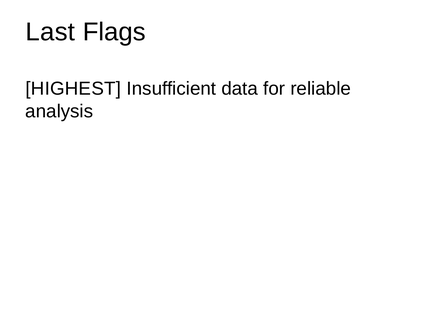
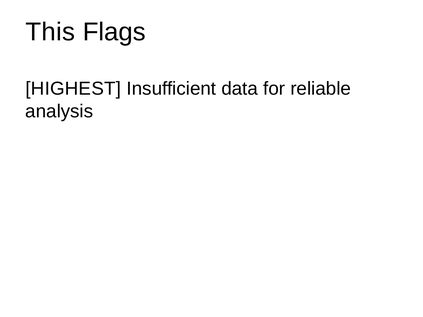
Last: Last -> This (50, 32)
